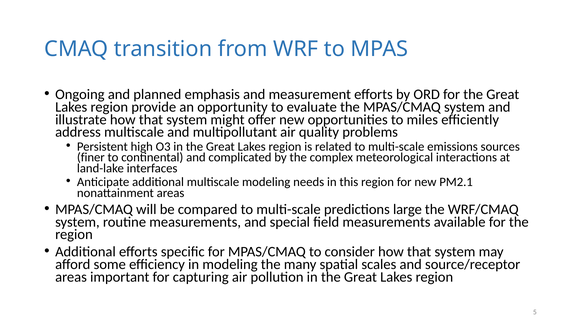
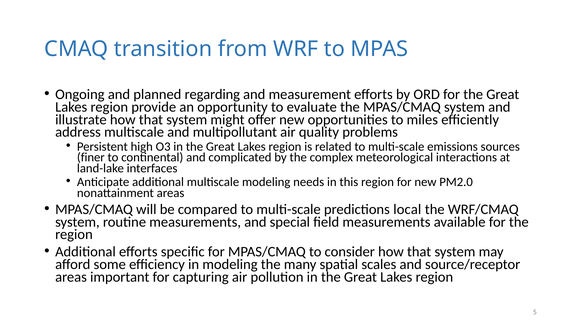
emphasis: emphasis -> regarding (212, 94)
PM2.1: PM2.1 -> PM2.0 (456, 182)
large: large -> local (407, 209)
